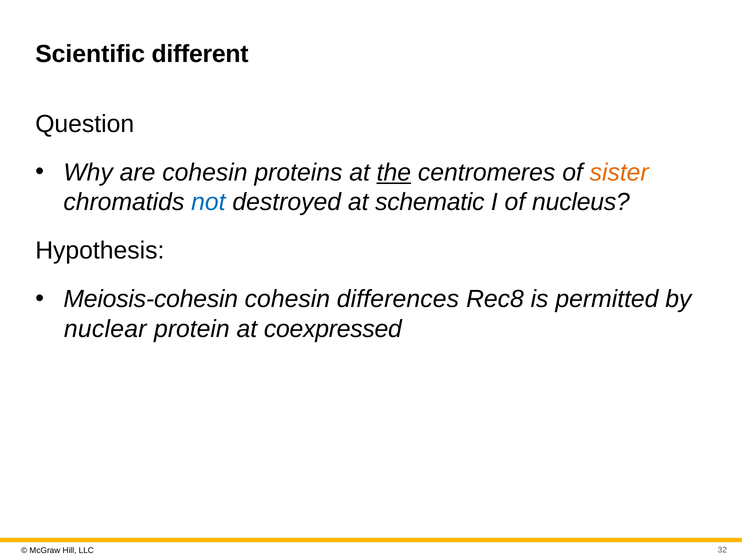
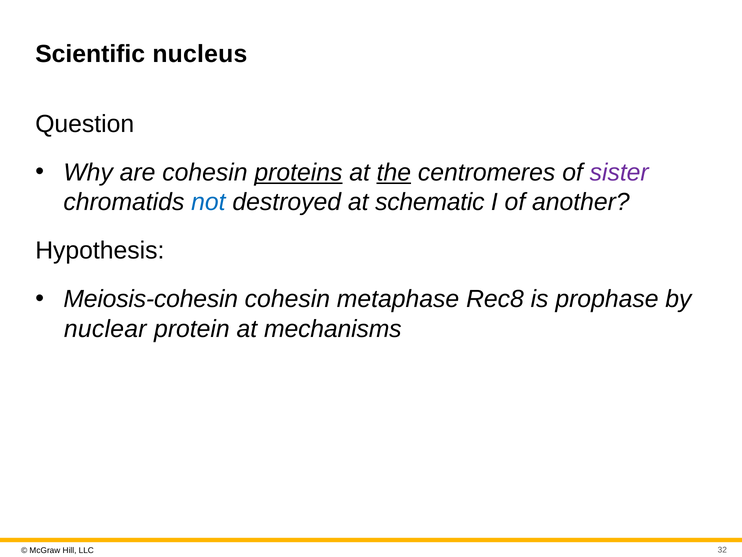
different: different -> nucleus (200, 54)
proteins underline: none -> present (298, 172)
sister colour: orange -> purple (619, 172)
nucleus: nucleus -> another (581, 202)
differences: differences -> metaphase (398, 299)
permitted: permitted -> prophase (607, 299)
coexpressed: coexpressed -> mechanisms (333, 329)
